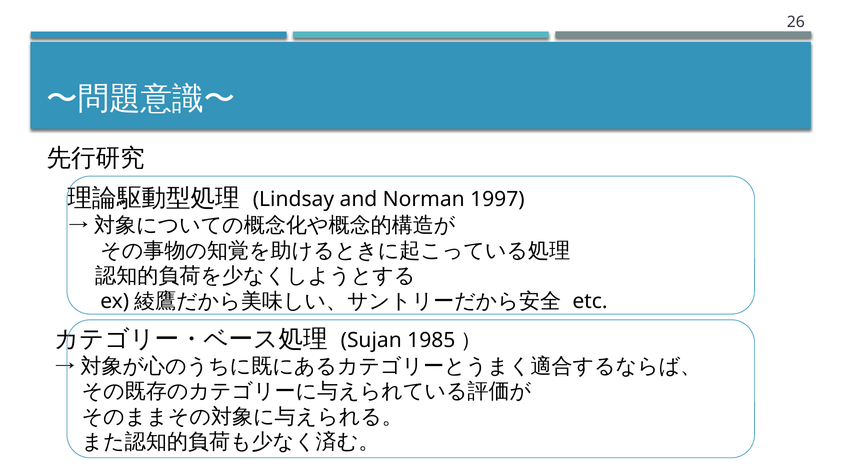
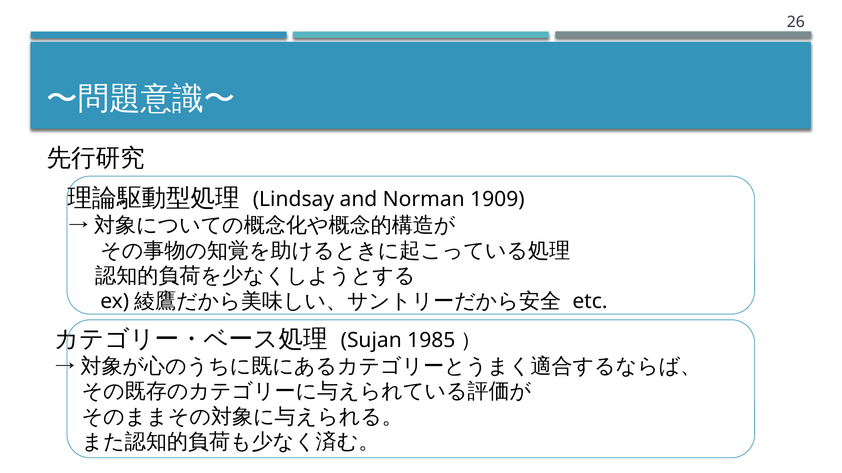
1997: 1997 -> 1909 (497, 200)
